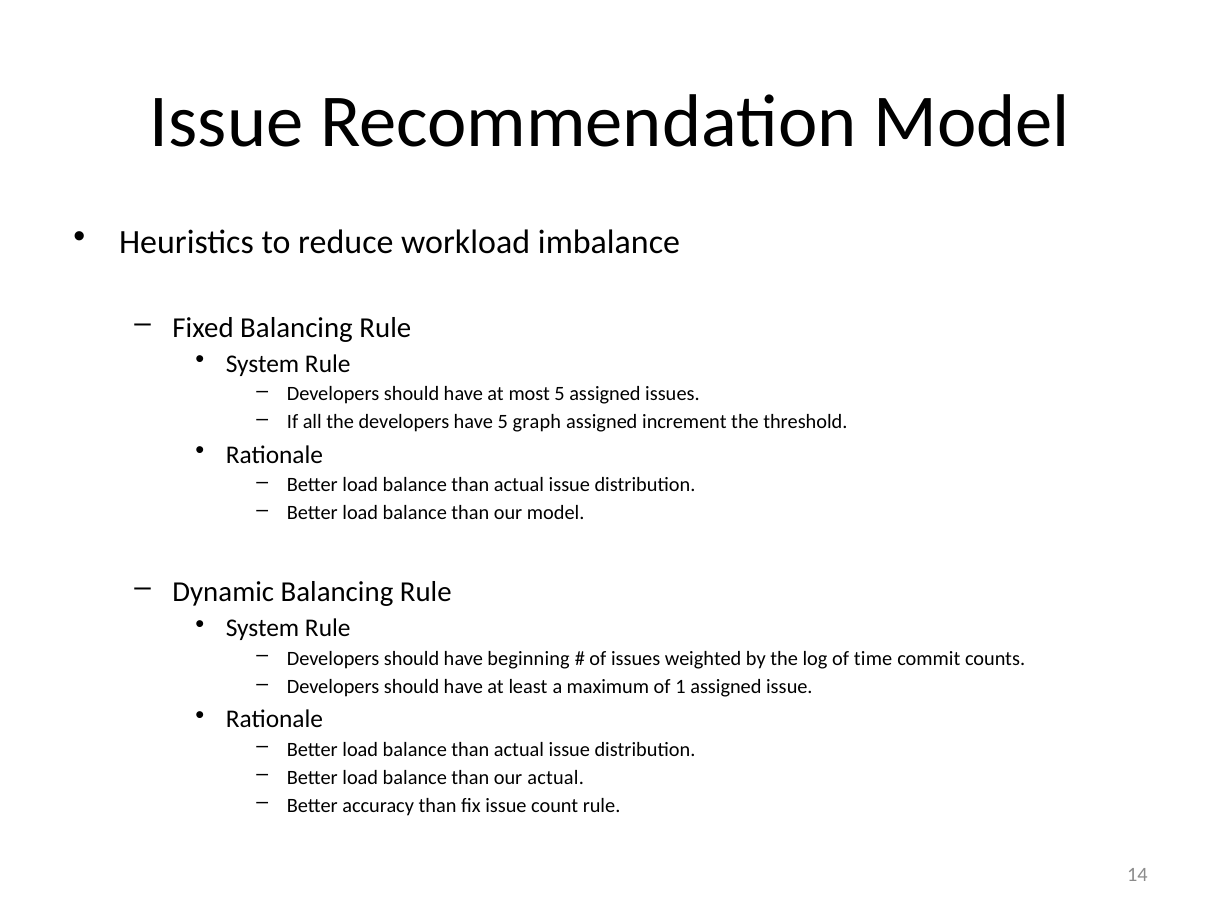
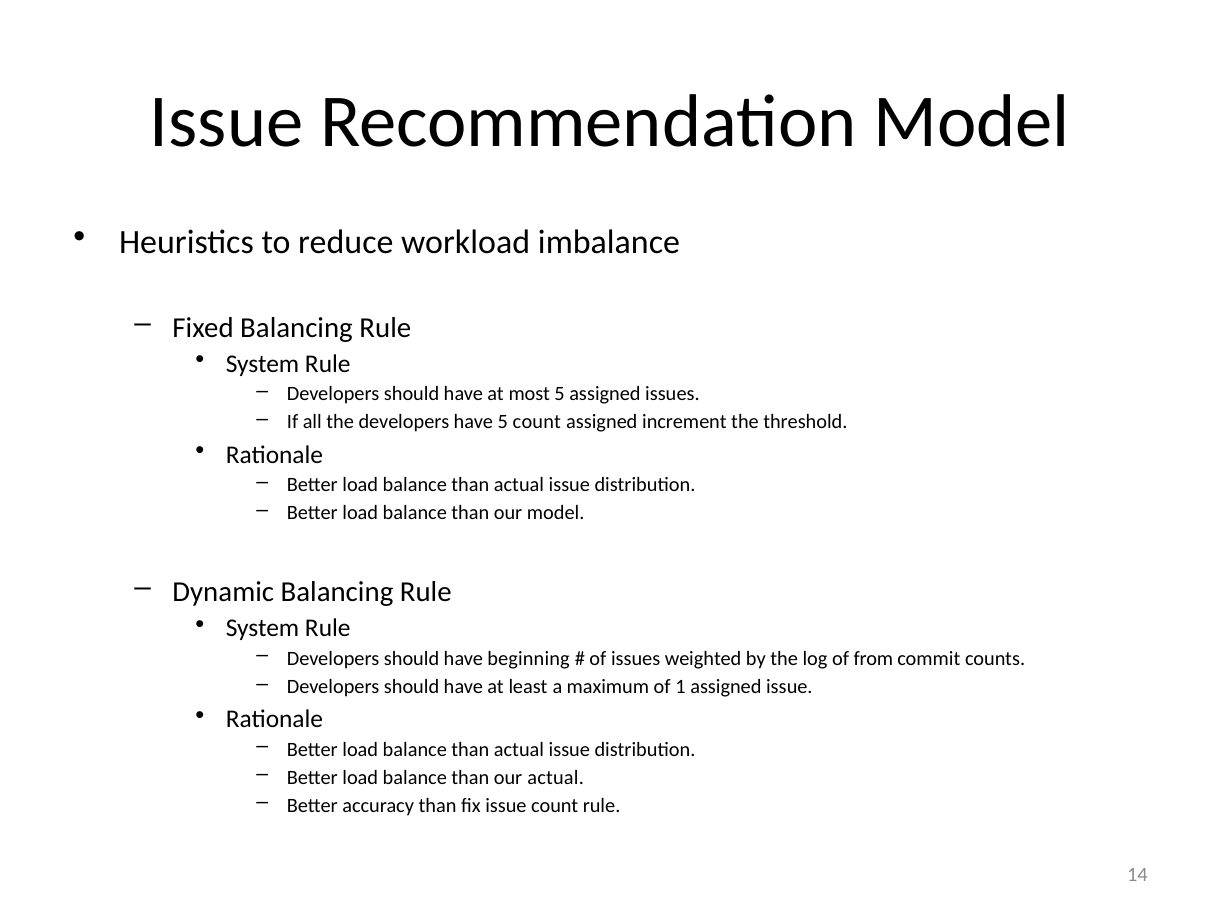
5 graph: graph -> count (537, 422)
time: time -> from (873, 658)
